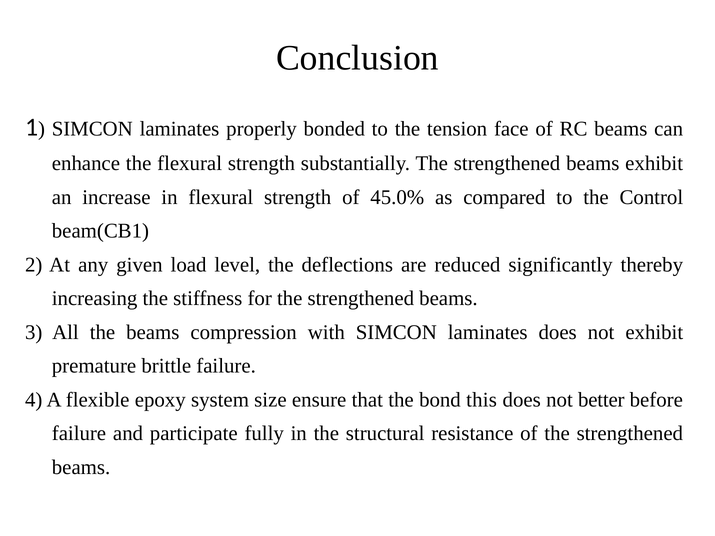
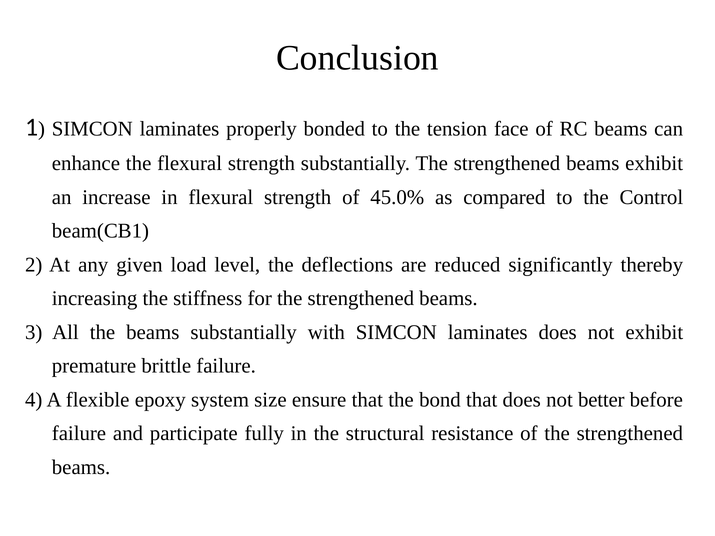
beams compression: compression -> substantially (244, 332)
bond this: this -> that (482, 400)
